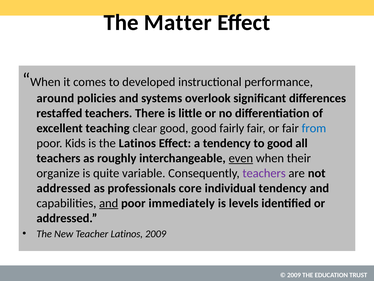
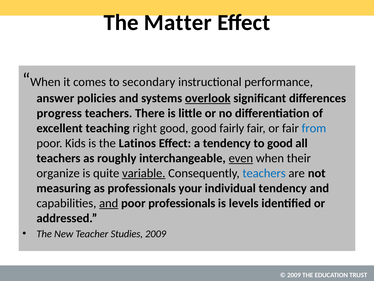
developed: developed -> secondary (149, 82)
around: around -> answer (55, 98)
overlook underline: none -> present (208, 98)
restaffed: restaffed -> progress (59, 113)
clear: clear -> right (145, 128)
variable underline: none -> present (144, 173)
teachers colour: purple -> blue (264, 173)
addressed: addressed -> measuring (64, 188)
core: core -> your (190, 188)
poor immediately: immediately -> professionals (182, 203)
Teacher Latinos: Latinos -> Studies (127, 233)
